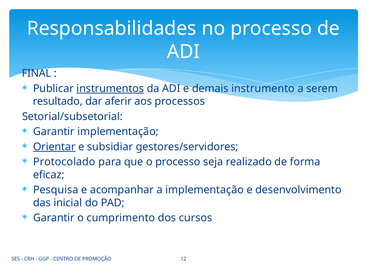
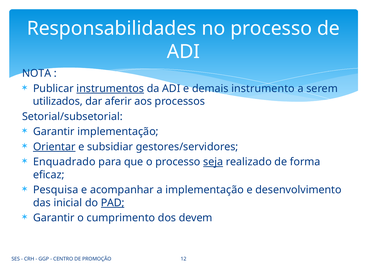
FINAL: FINAL -> NOTA (37, 73)
resultado: resultado -> utilizados (58, 101)
Protocolado: Protocolado -> Enquadrado (64, 162)
seja underline: none -> present (213, 162)
PAD underline: none -> present (113, 202)
cursos: cursos -> devem (196, 217)
